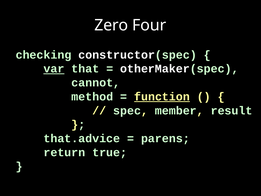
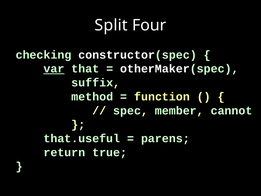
Zero: Zero -> Split (111, 25)
cannot: cannot -> suffix (96, 83)
function underline: present -> none (162, 97)
result: result -> cannot (232, 110)
that.advice: that.advice -> that.useful (82, 138)
